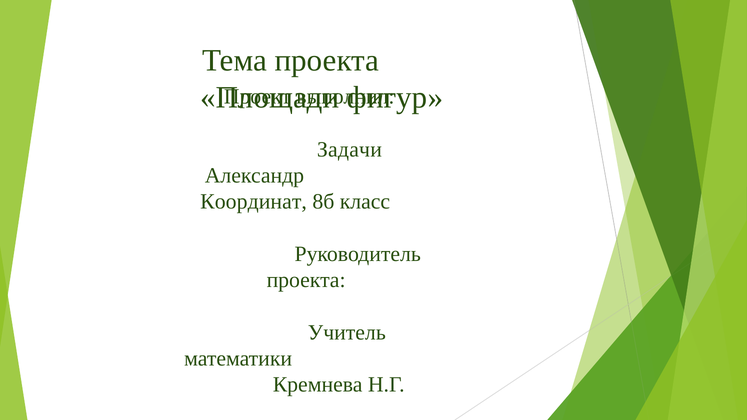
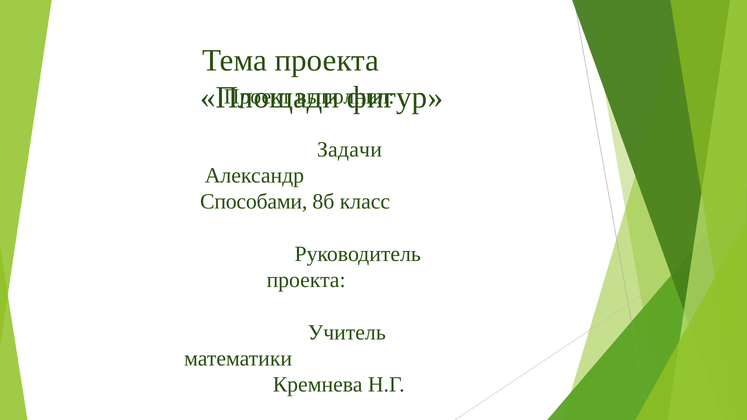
Координат: Координат -> Способами (254, 202)
